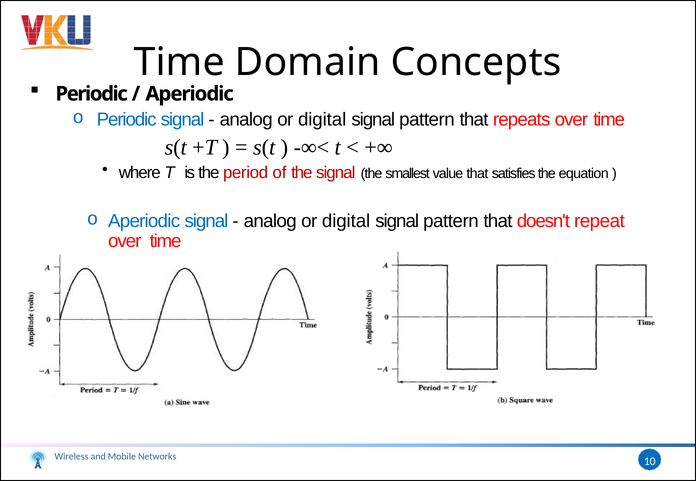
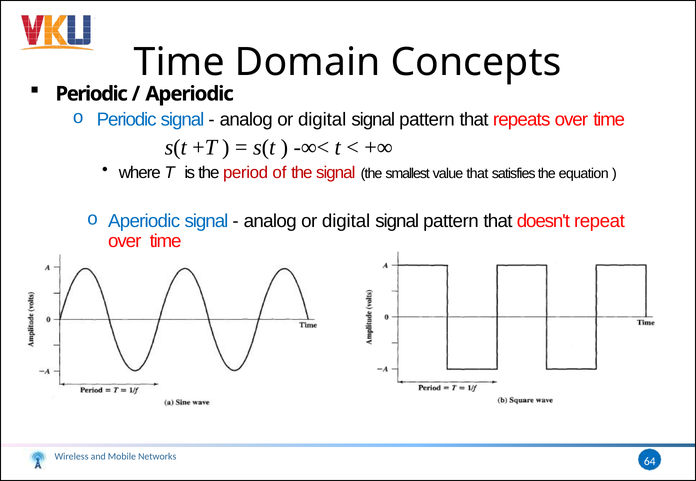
10: 10 -> 64 (650, 462)
